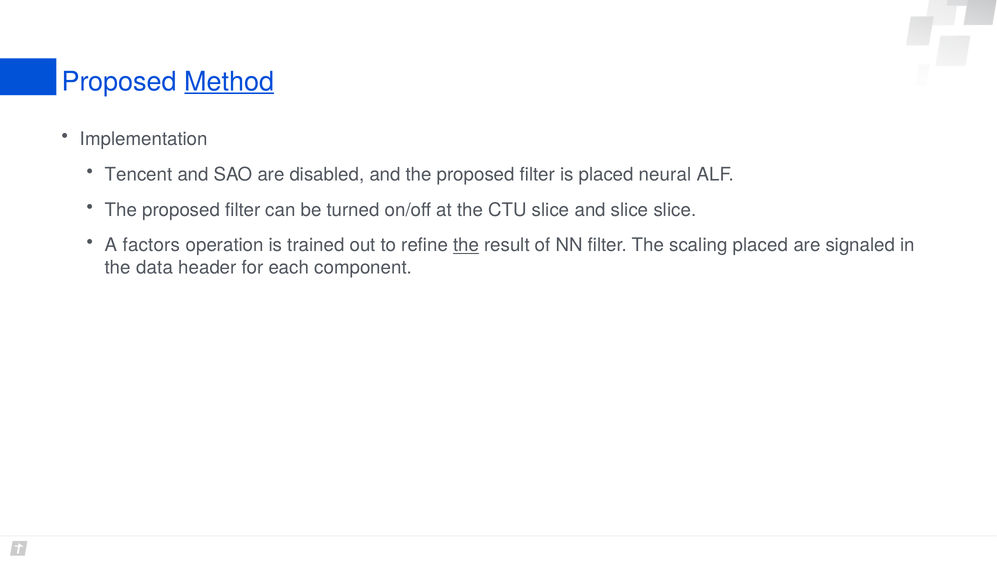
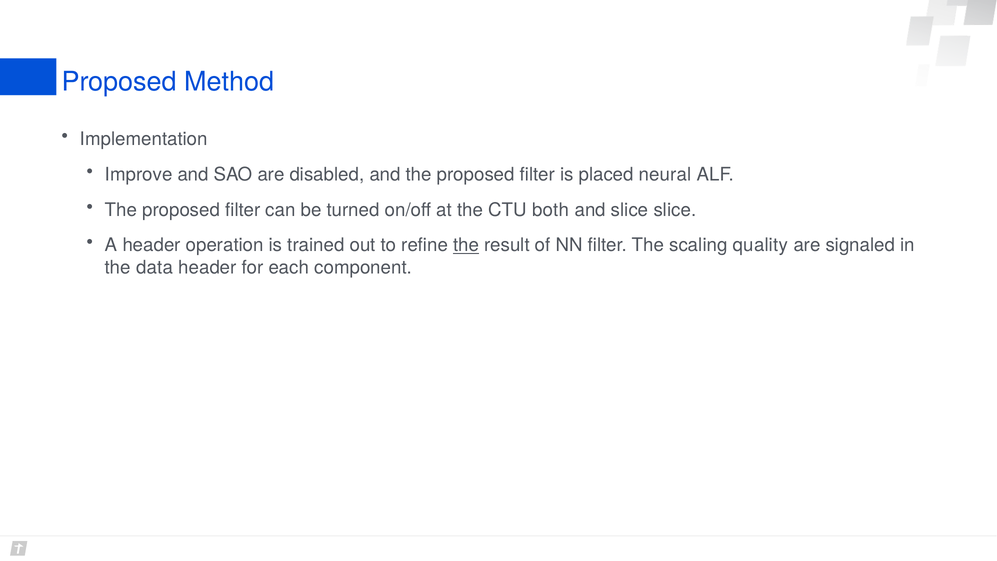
Method underline: present -> none (229, 82)
Tencent: Tencent -> Improve (139, 174)
CTU slice: slice -> both (550, 210)
A factors: factors -> header (152, 245)
scaling placed: placed -> quality (760, 245)
